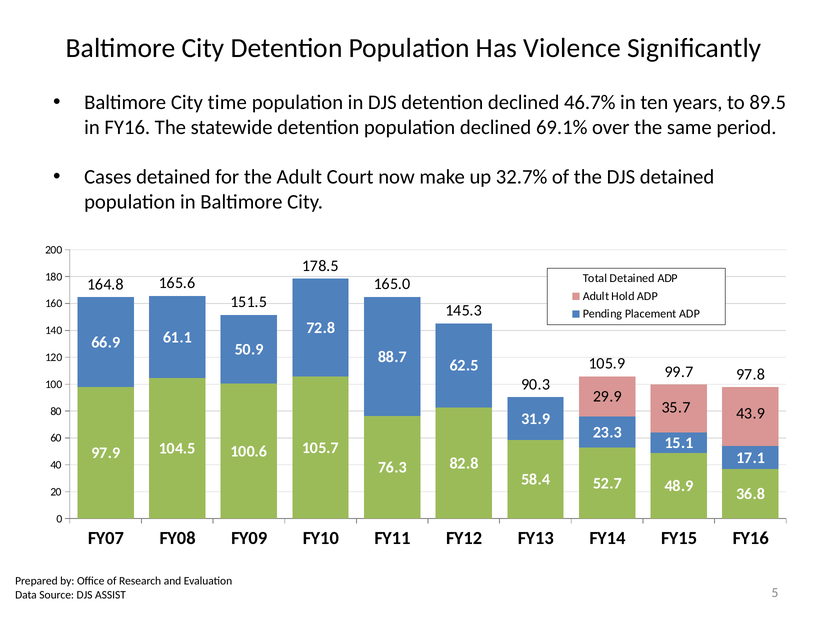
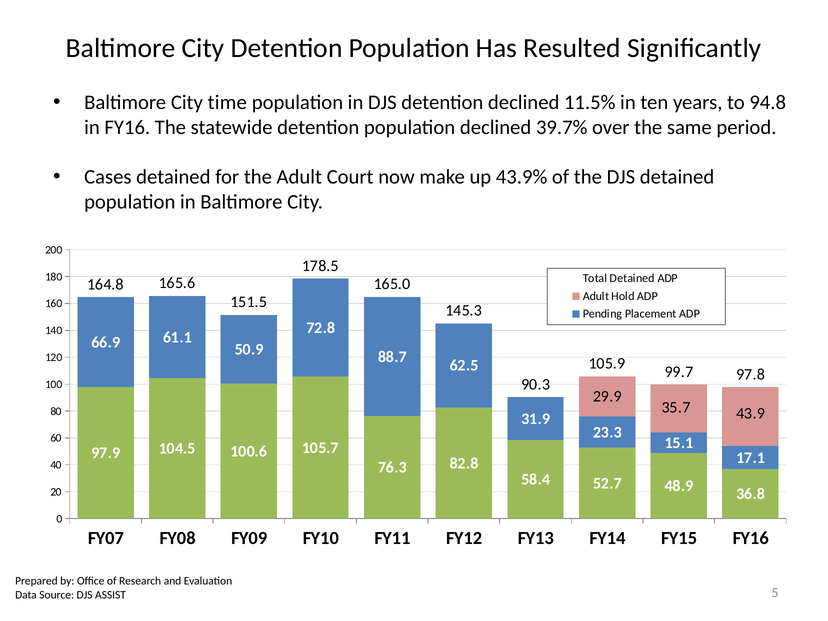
Violence: Violence -> Resulted (572, 48)
46.7%: 46.7% -> 11.5% (590, 103)
89.5: 89.5 -> 94.8 (768, 103)
69.1%: 69.1% -> 39.7% (562, 127)
32.7%: 32.7% -> 43.9% (522, 177)
